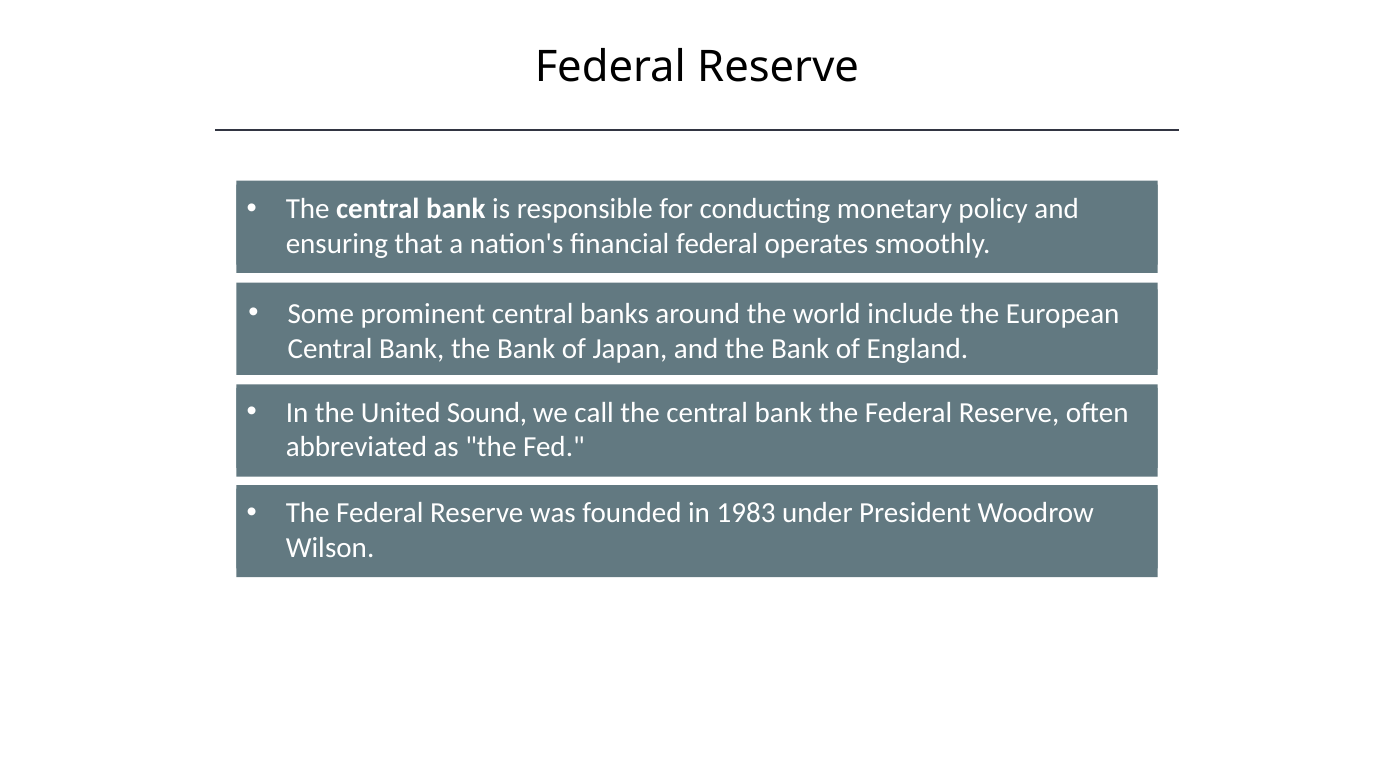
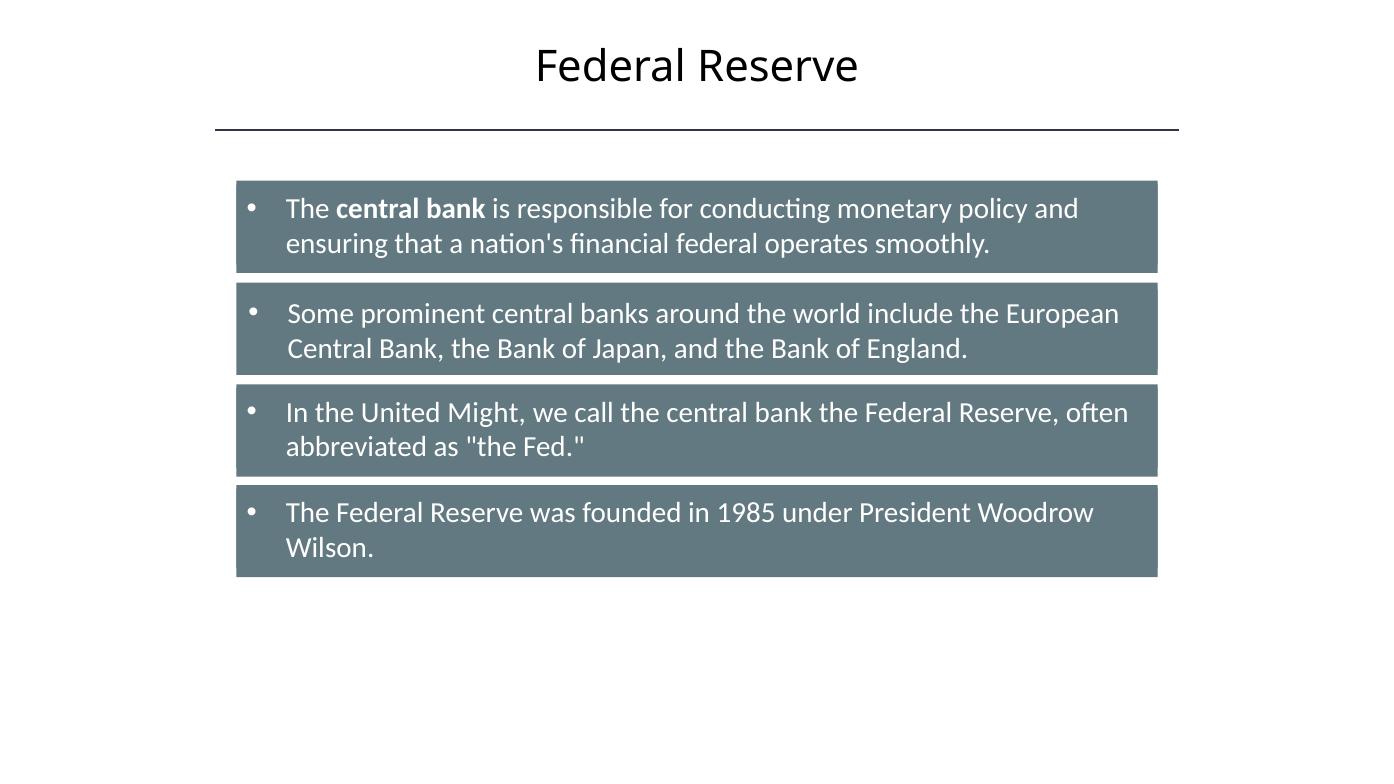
Sound: Sound -> Might (487, 413)
1983: 1983 -> 1985 (746, 513)
